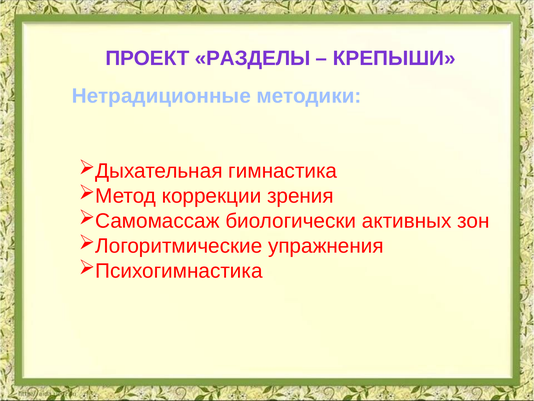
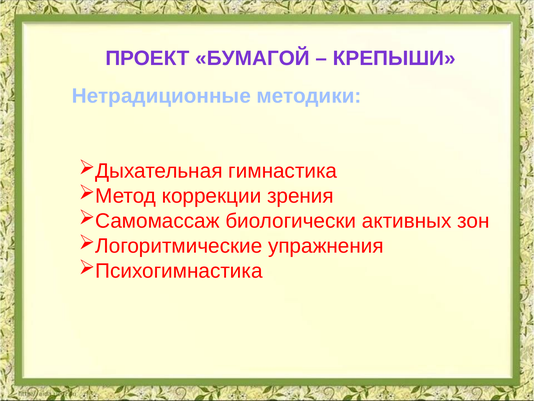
РАЗДЕЛЫ: РАЗДЕЛЫ -> БУМАГОЙ (253, 58)
